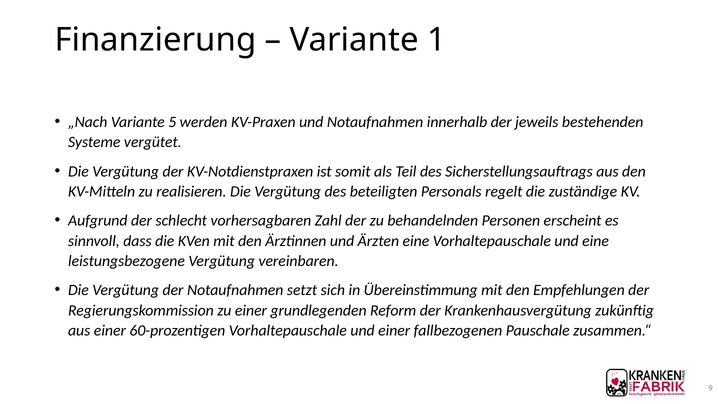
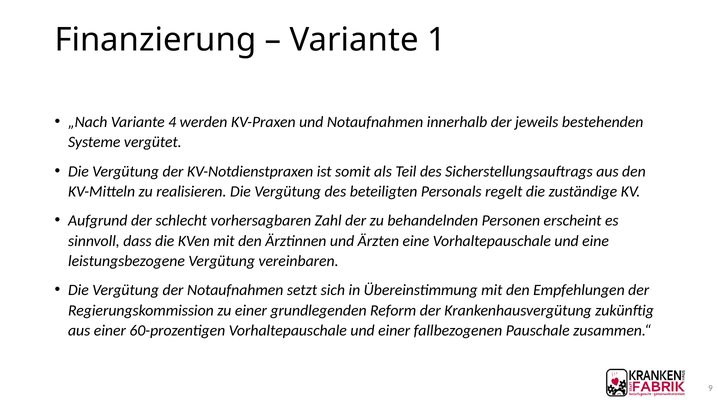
5: 5 -> 4 (172, 122)
